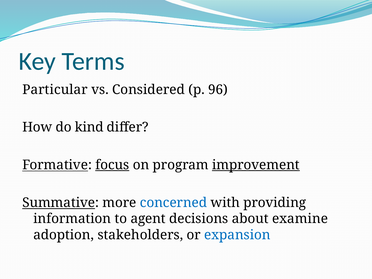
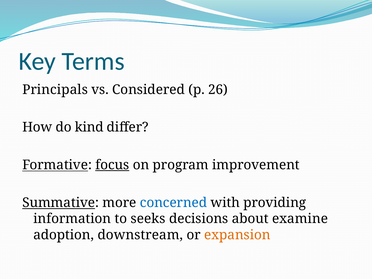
Particular: Particular -> Principals (55, 90)
96: 96 -> 26 (218, 90)
improvement underline: present -> none (256, 165)
agent: agent -> seeks (148, 219)
stakeholders: stakeholders -> downstream (140, 235)
expansion colour: blue -> orange (237, 235)
